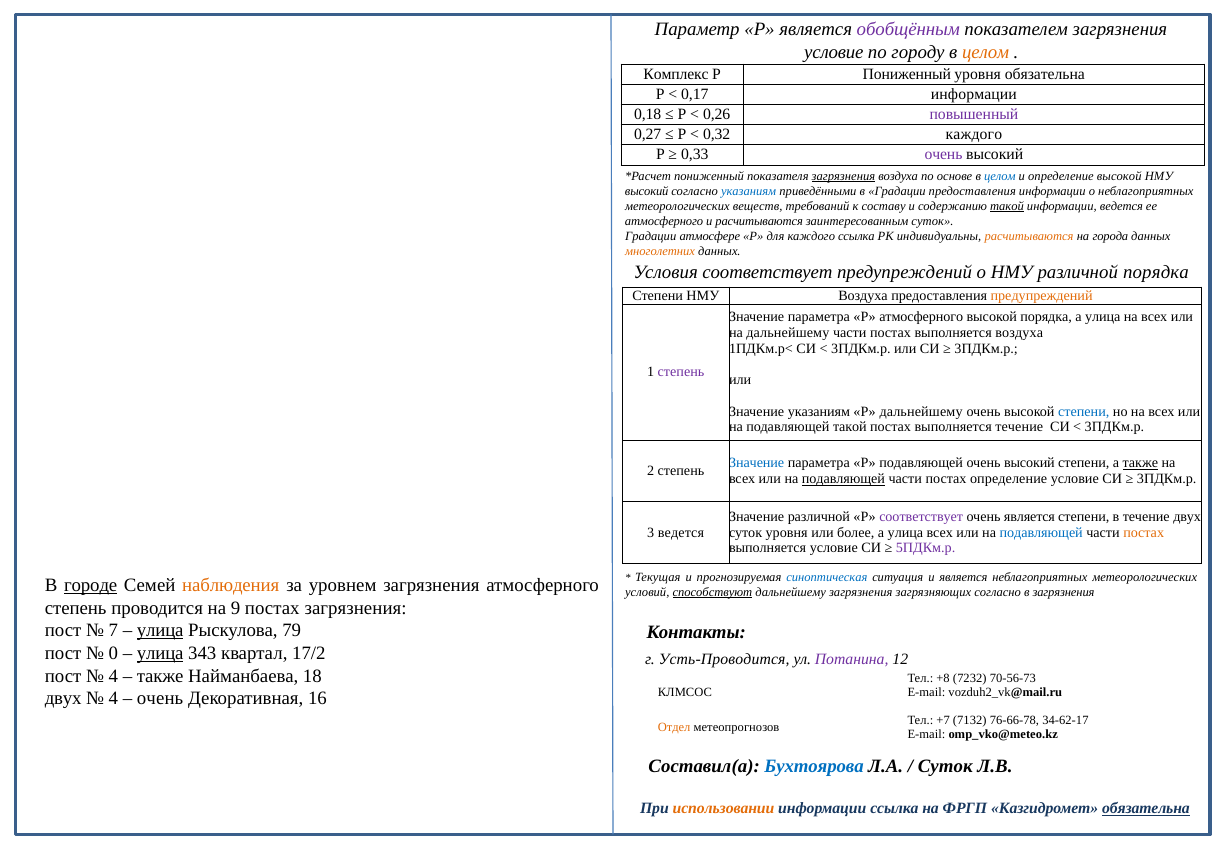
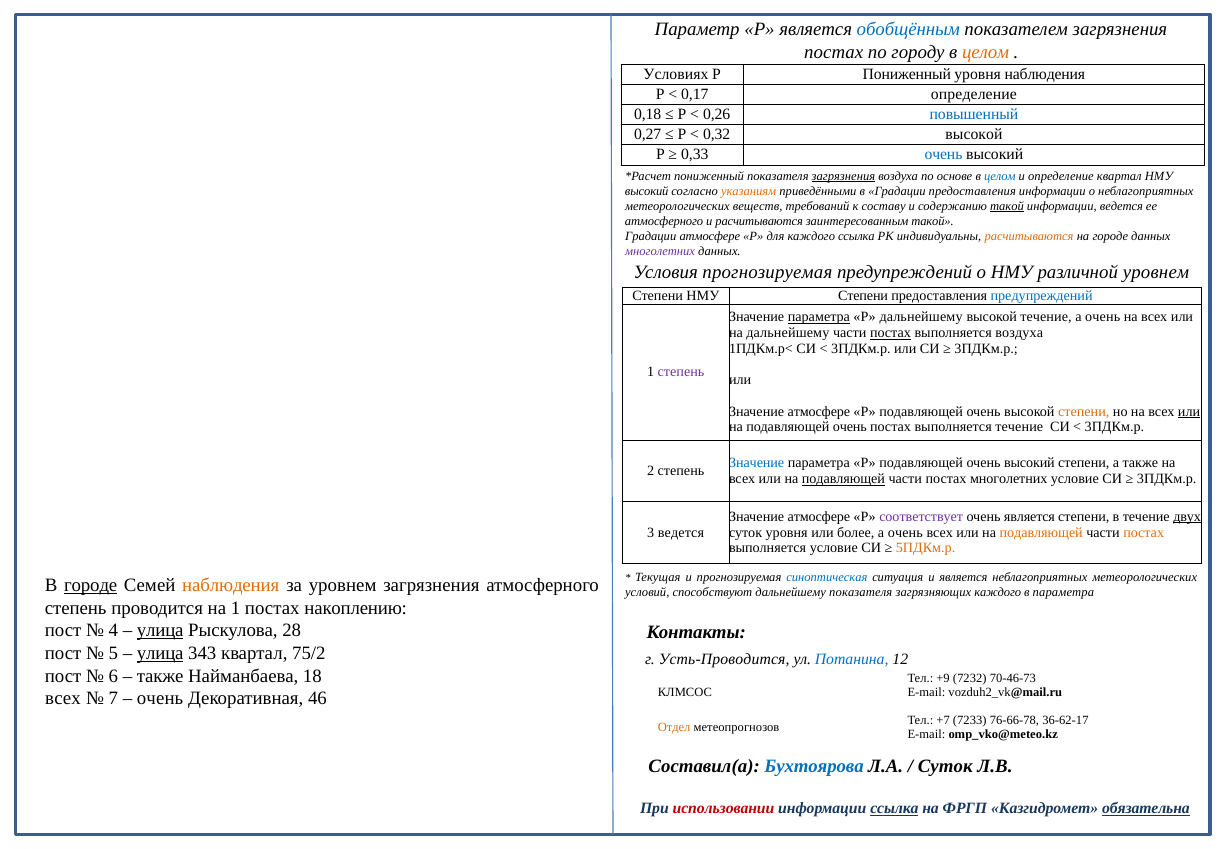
обобщённым colour: purple -> blue (908, 30)
условие: условие -> постах (834, 52)
Комплекс: Комплекс -> Условиях (676, 74)
уровня обязательна: обязательна -> наблюдения (1045, 74)
0,17 информации: информации -> определение (974, 94)
повышенный colour: purple -> blue (974, 114)
0,32 каждого: каждого -> высокой (974, 134)
очень colour: purple -> blue (944, 155)
определение высокой: высокой -> квартал (1119, 176)
указаниям colour: blue -> orange (749, 191)
заинтересованным суток: суток -> такой (933, 221)
на города: города -> городе (1110, 236)
многолетних colour: orange -> purple (660, 251)
Условия соответствует: соответствует -> прогнозируемая (767, 273)
различной порядка: порядка -> уровнем (1156, 273)
НМУ Воздуха: Воздуха -> Степени (863, 295)
предупреждений colour: orange -> blue (1042, 295)
параметра underline: none -> present (819, 317)
Р атмосферного: атмосферного -> дальнейшему (921, 317)
высокой порядка: порядка -> течение (1046, 317)
улица: улица -> очень (1103, 317)
постах underline: none -> present (890, 333)
указаниям: указаниям -> атмосфере (819, 411)
дальнейшему: дальнейшему -> подавляющей (921, 411)
степени colour: blue -> orange (1084, 411)
или underline: none -> present (1189, 411)
на подавляющей такой: такой -> очень (850, 427)
также underline: present -> none (1140, 463)
постах определение: определение -> многолетних (1009, 479)
различной: различной -> атмосфере (819, 517)
двух underline: none -> present (1187, 517)
более а улица: улица -> очень (905, 532)
подавляющей colour: blue -> orange (1041, 532)
5ПДКм.р colour: purple -> orange (926, 548)
способствуют underline: present -> none (712, 592)
дальнейшему загрязнения: загрязнения -> показателя (861, 592)
загрязняющих согласно: согласно -> каждого (998, 592)
в загрязнения: загрязнения -> параметра (1063, 592)
на 9: 9 -> 1 (236, 608)
постах загрязнения: загрязнения -> накоплению (356, 608)
7: 7 -> 4 (113, 631)
79: 79 -> 28 (292, 631)
0: 0 -> 5 (113, 653)
17/2: 17/2 -> 75/2 (309, 653)
Потанина colour: purple -> blue (852, 659)
4: 4 -> 6 (113, 676)
+8: +8 -> +9 (943, 679)
70-56-73: 70-56-73 -> 70-46-73 (1013, 679)
двух: двух -> всех (63, 698)
4: 4 -> 7 (113, 698)
16: 16 -> 46 (317, 698)
7132: 7132 -> 7233 (970, 720)
34-62-17: 34-62-17 -> 36-62-17 (1065, 720)
использовании colour: orange -> red (723, 808)
ссылка underline: none -> present (894, 808)
